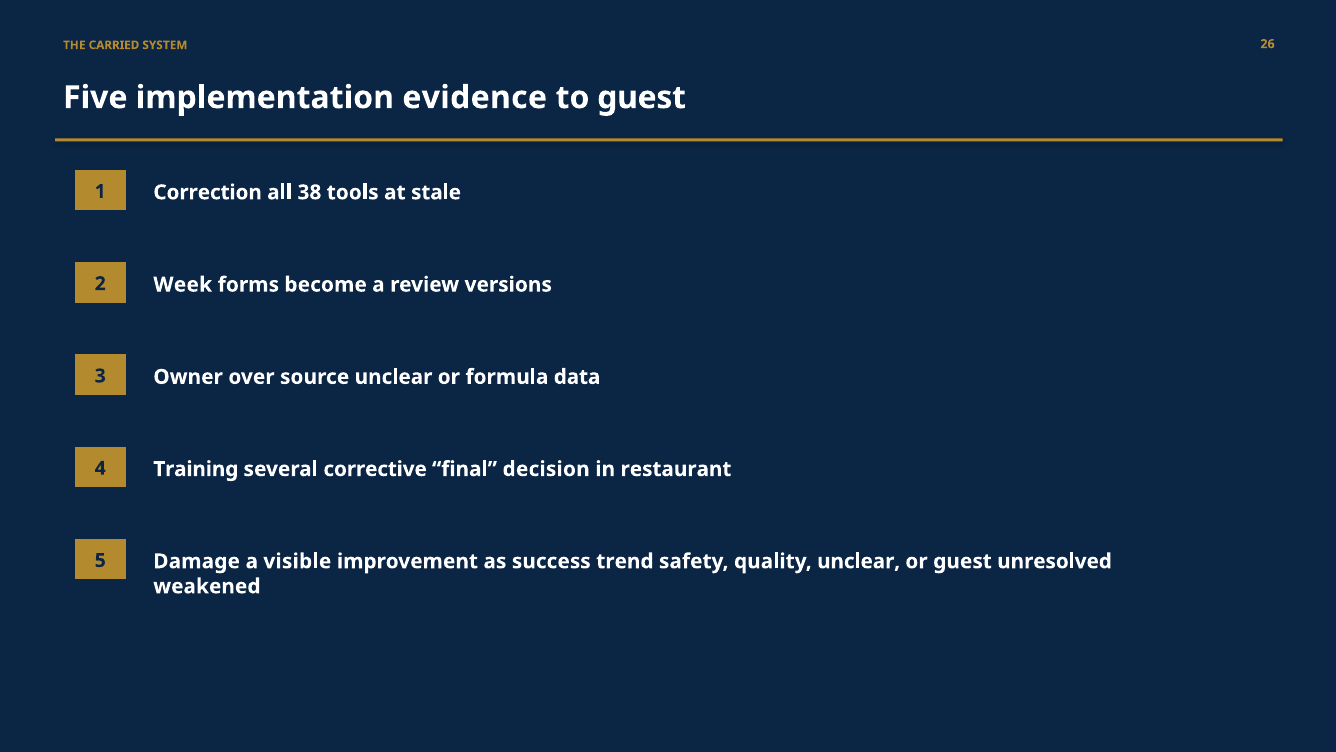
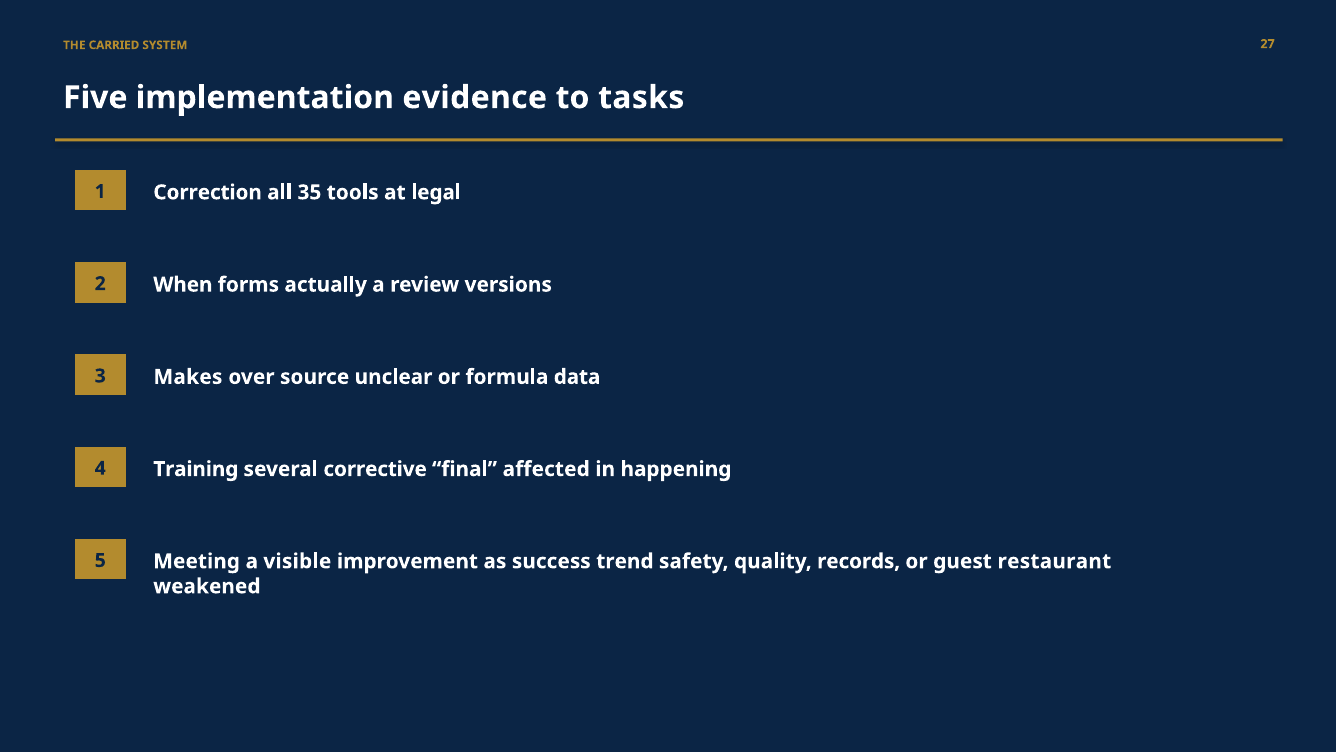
26: 26 -> 27 (1268, 44)
to guest: guest -> tasks (641, 98)
38: 38 -> 35 (309, 192)
stale: stale -> legal (436, 192)
Week: Week -> When (183, 285)
become: become -> actually (326, 285)
Owner: Owner -> Makes (188, 377)
decision: decision -> affected (546, 469)
restaurant: restaurant -> happening (676, 469)
Damage: Damage -> Meeting (197, 561)
quality unclear: unclear -> records (859, 561)
unresolved: unresolved -> restaurant (1054, 561)
